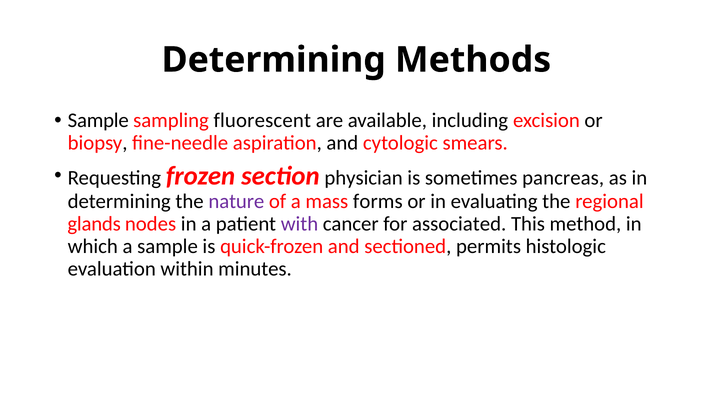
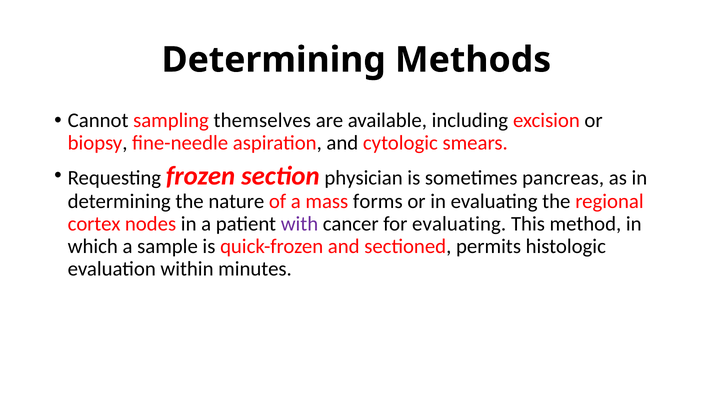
Sample: Sample -> Cannot (98, 121)
fluorescent: fluorescent -> themselves (262, 121)
nature colour: purple -> black (236, 202)
glands: glands -> cortex (94, 224)
for associated: associated -> evaluating (459, 224)
